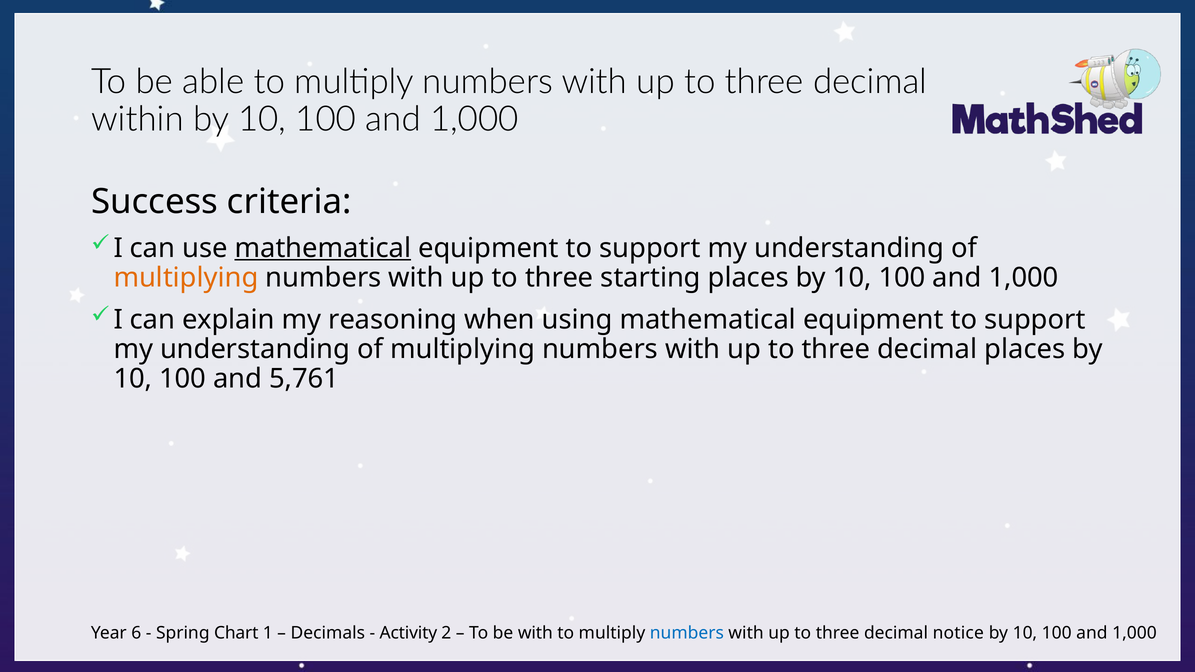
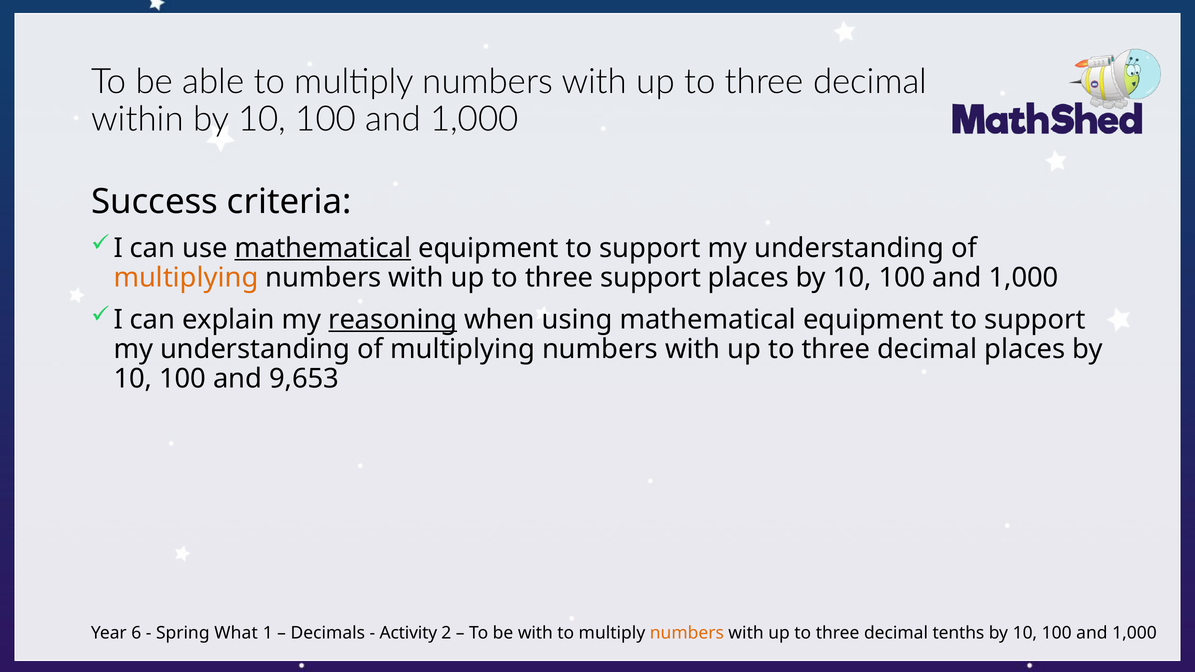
three starting: starting -> support (651, 278)
reasoning underline: none -> present (393, 320)
5,761: 5,761 -> 9,653 (304, 379)
Chart: Chart -> What (236, 633)
numbers colour: blue -> orange (687, 633)
notice: notice -> tenths (958, 633)
